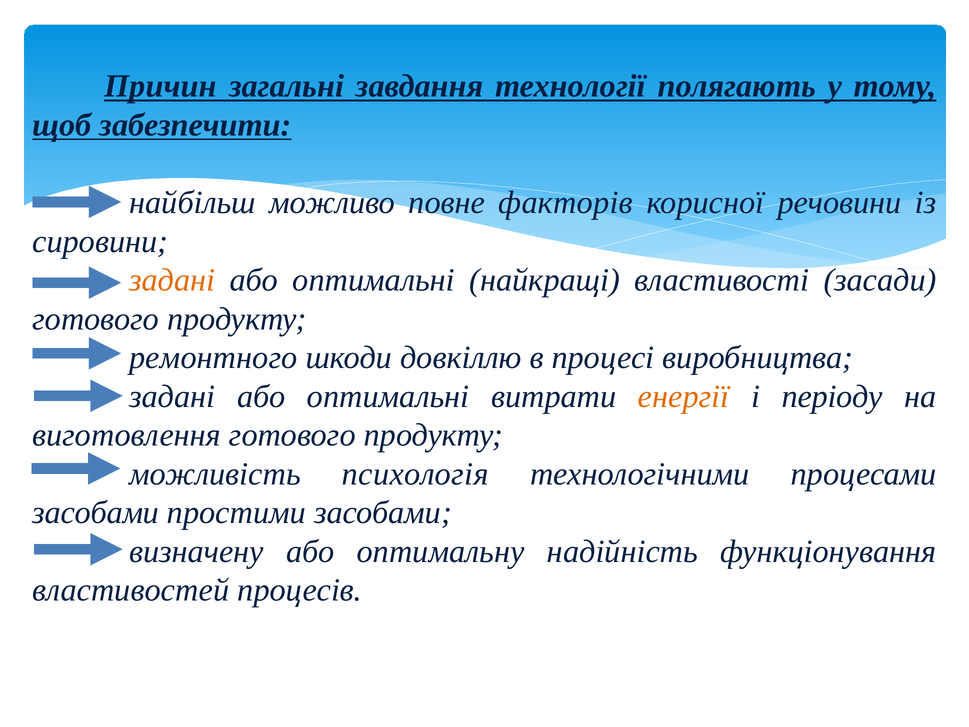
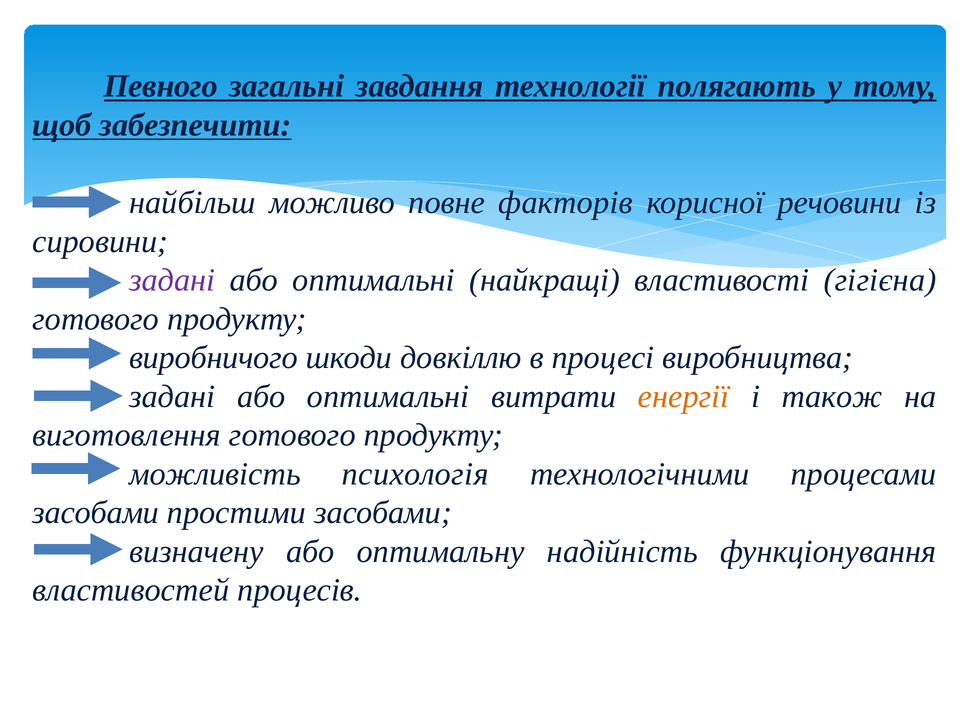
Причин: Причин -> Певного (161, 86)
задані colour: orange -> purple (172, 280)
засади: засади -> гігієна (880, 280)
ремонтного: ремонтного -> виробничого (214, 358)
періоду: періоду -> також (832, 396)
